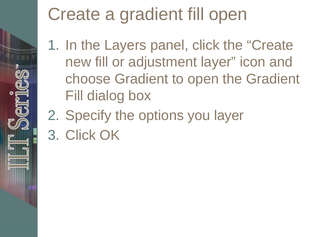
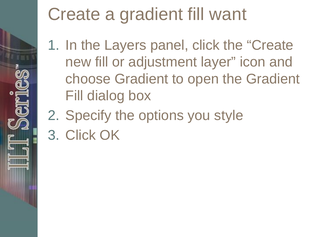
fill open: open -> want (228, 14)
you layer: layer -> style (229, 115)
